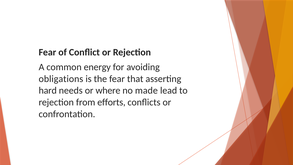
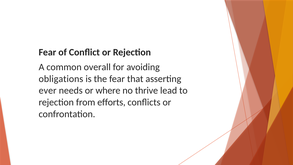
energy: energy -> overall (97, 67)
hard: hard -> ever (48, 90)
made: made -> thrive (146, 90)
